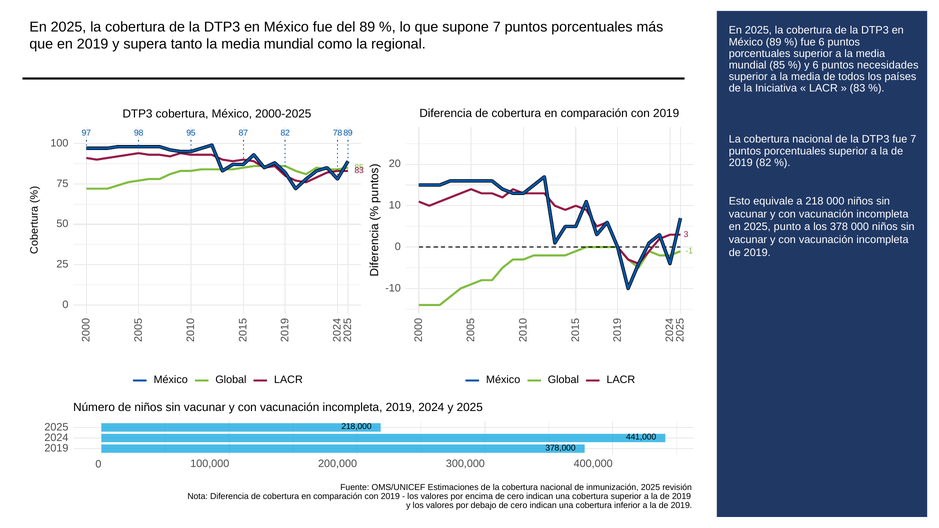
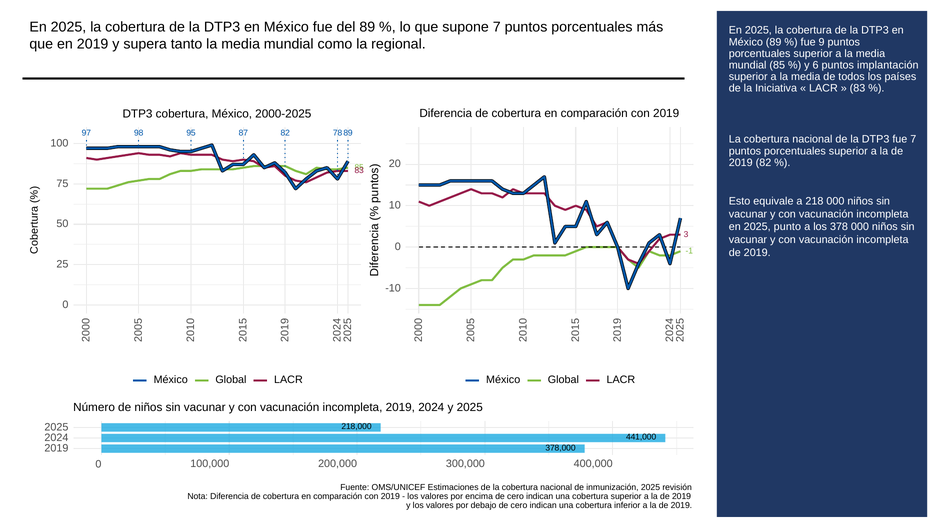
fue 6: 6 -> 9 (822, 42)
necesidades: necesidades -> implantación (888, 65)
